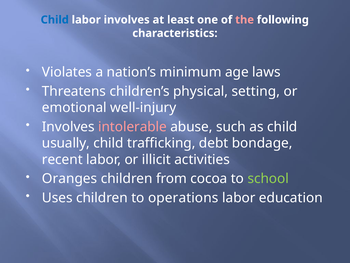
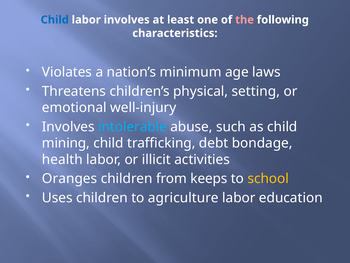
intolerable colour: pink -> light blue (132, 127)
usually: usually -> mining (66, 143)
recent: recent -> health (62, 159)
cocoa: cocoa -> keeps (209, 178)
school colour: light green -> yellow (268, 178)
operations: operations -> agriculture (183, 197)
